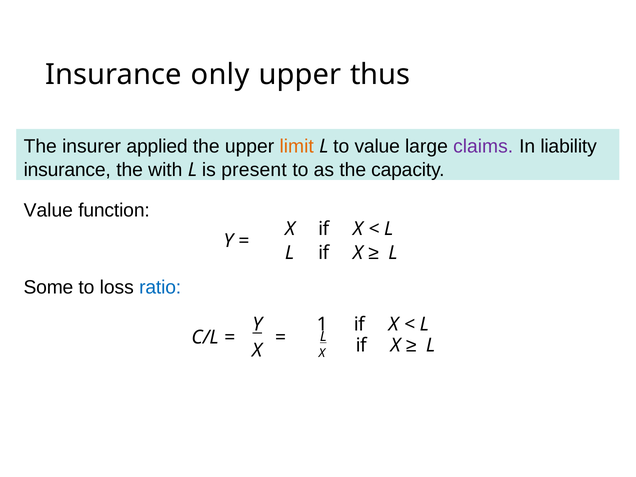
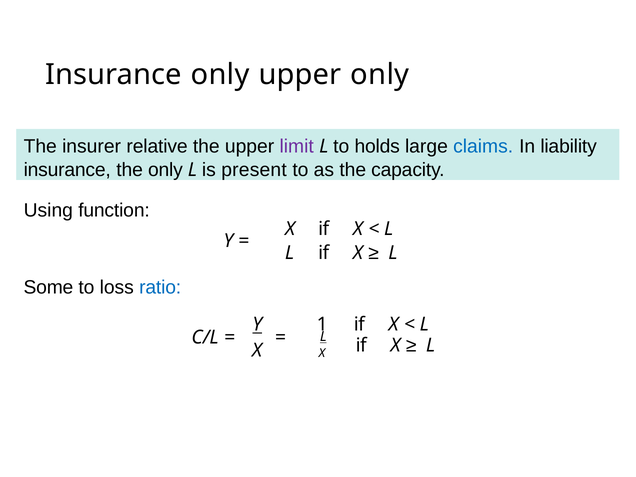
upper thus: thus -> only (380, 75)
applied: applied -> relative (157, 146)
limit colour: orange -> purple (297, 146)
to value: value -> holds (377, 146)
claims colour: purple -> blue (483, 146)
the with: with -> only (165, 170)
Value: Value -> Using (48, 211)
